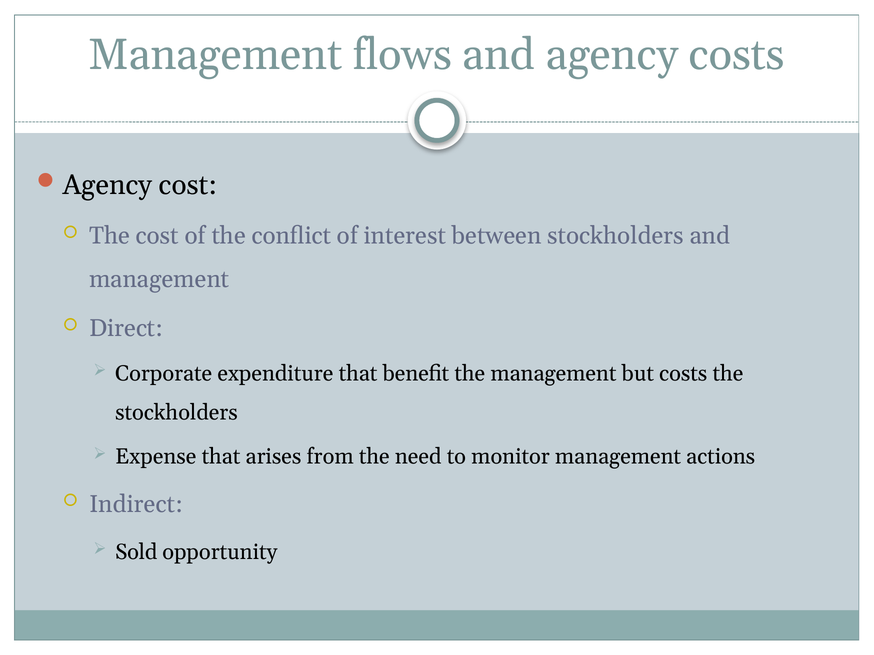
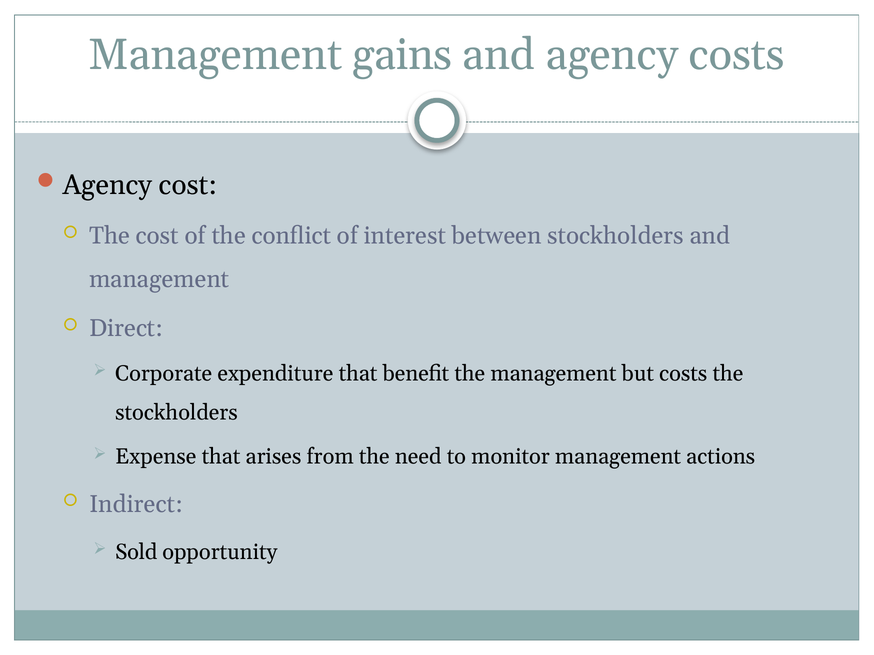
flows: flows -> gains (402, 55)
